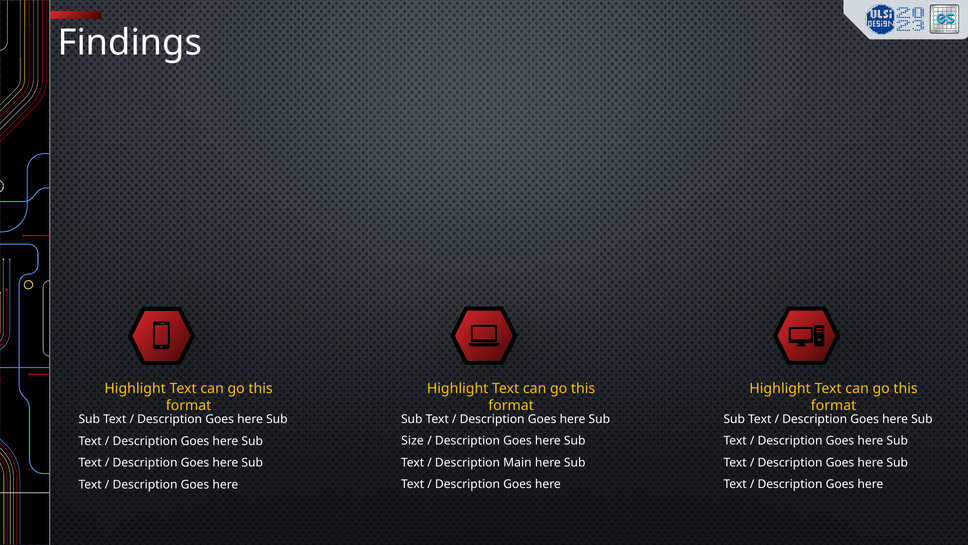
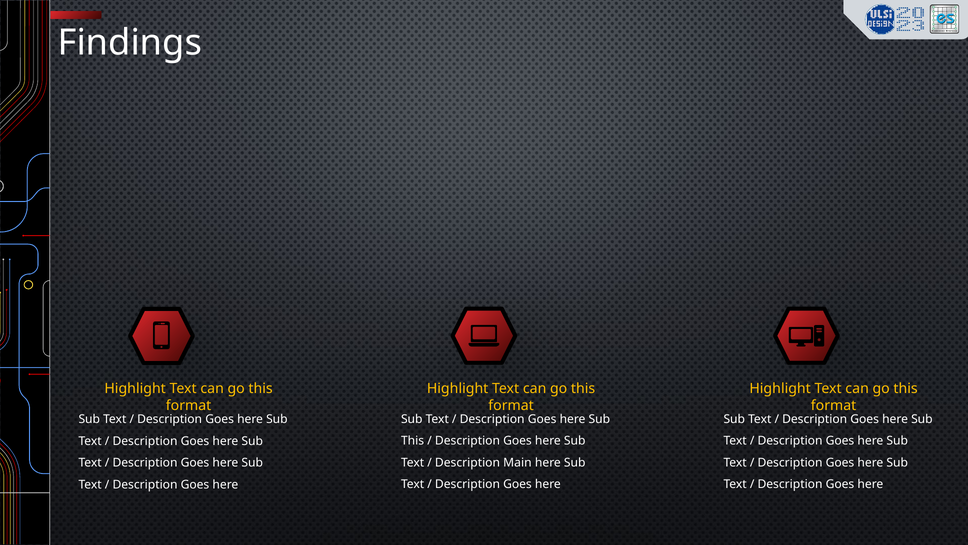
Size: Size -> This (413, 440)
